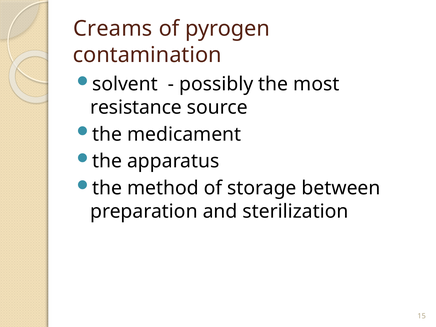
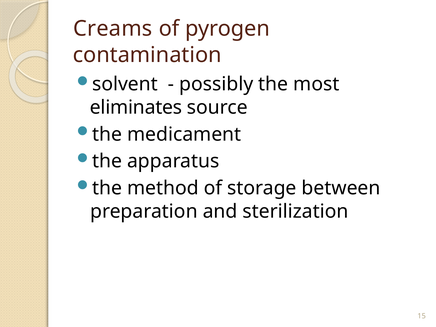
resistance: resistance -> eliminates (136, 107)
